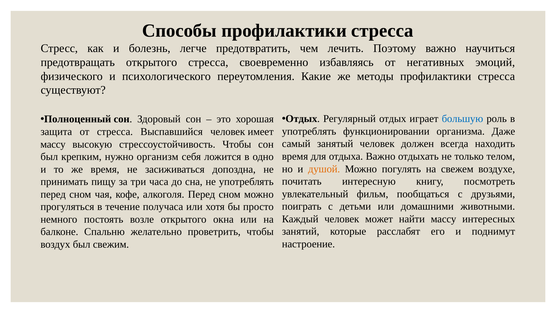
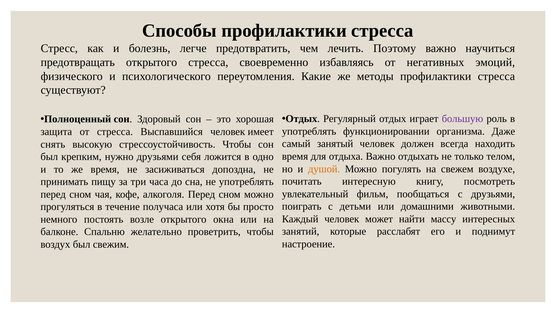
большую colour: blue -> purple (462, 119)
массу: массу -> снять (53, 144)
нужно организм: организм -> друзьями (158, 157)
